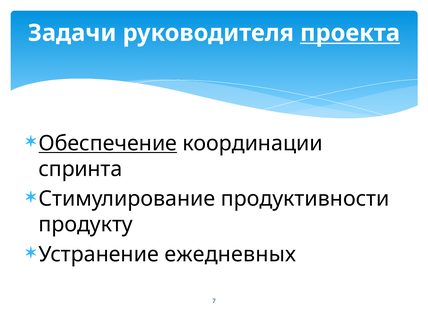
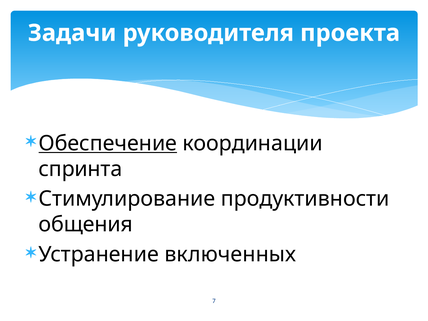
проекта underline: present -> none (350, 33)
продукту: продукту -> общения (86, 225)
ежедневных: ежедневных -> включенных (230, 255)
